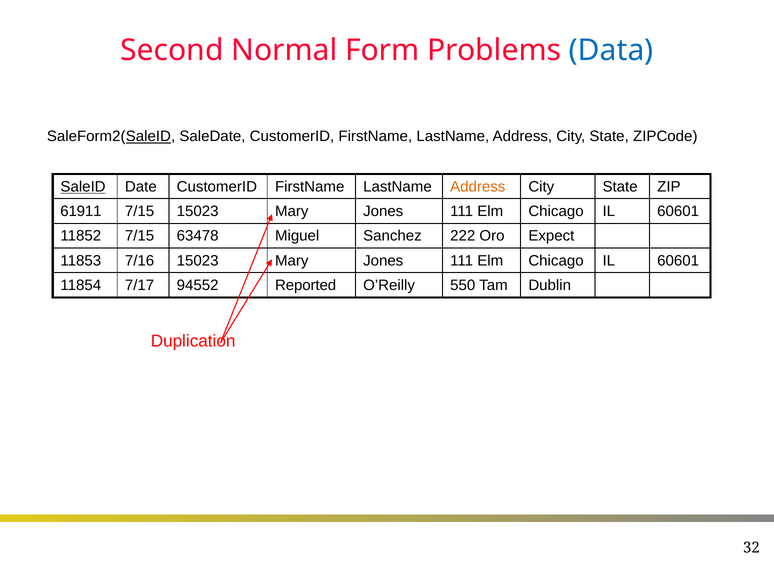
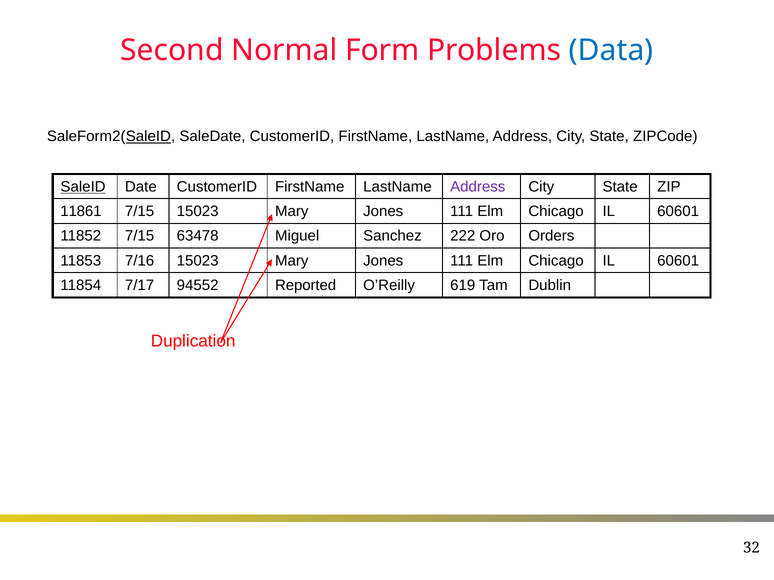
Address colour: orange -> purple (478, 187)
61911: 61911 -> 11861 (81, 211)
Expect: Expect -> Orders (551, 236)
550: 550 -> 619 (463, 285)
